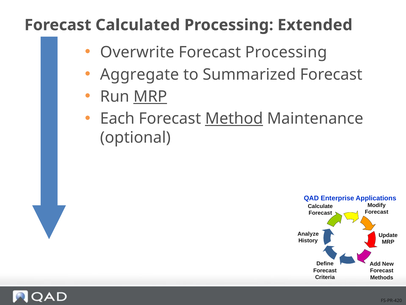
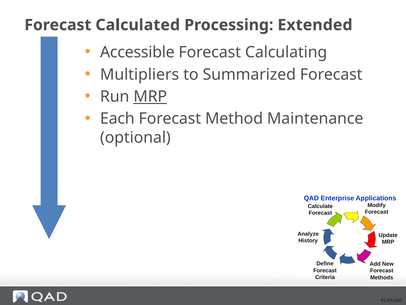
Overwrite: Overwrite -> Accessible (137, 52)
Forecast Processing: Processing -> Calculating (286, 52)
Aggregate: Aggregate -> Multipliers (140, 74)
Method underline: present -> none (234, 119)
